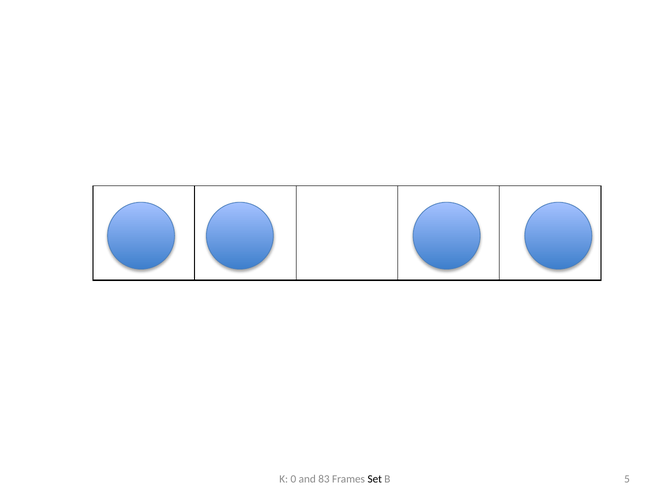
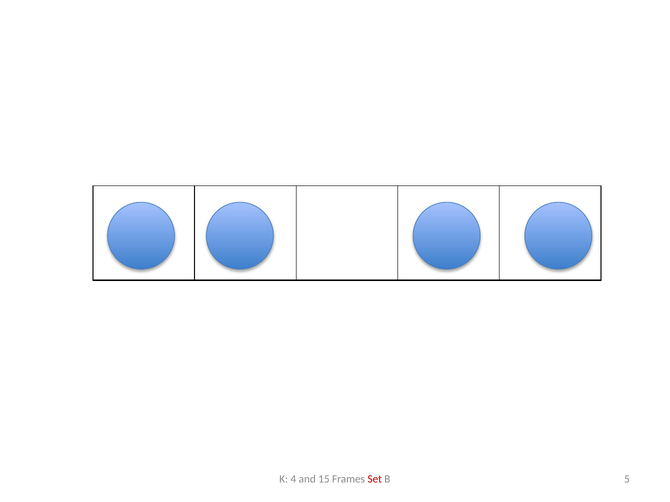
0: 0 -> 4 (293, 480)
83: 83 -> 15 (324, 480)
Set colour: black -> red (375, 480)
